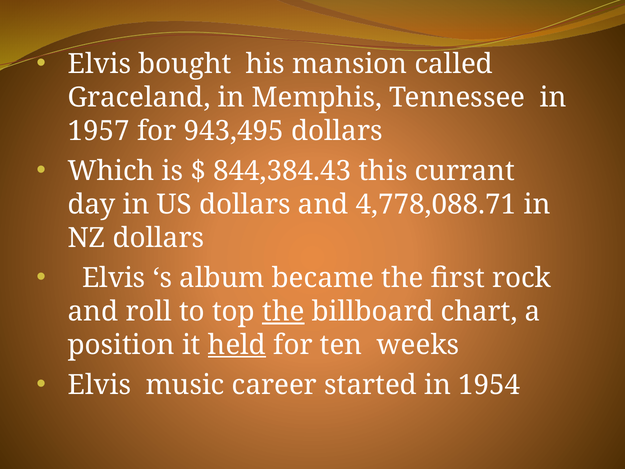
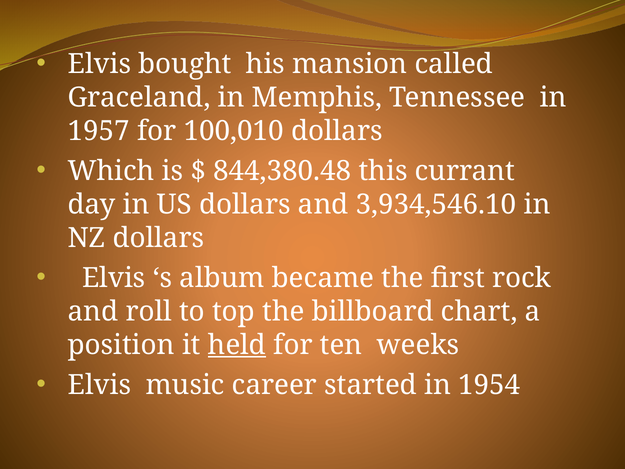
943,495: 943,495 -> 100,010 (234, 131)
844,384.43: 844,384.43 -> 844,380.48 (282, 171)
4,778,088.71: 4,778,088.71 -> 3,934,546.10 (436, 204)
the underline: present -> none (283, 311)
